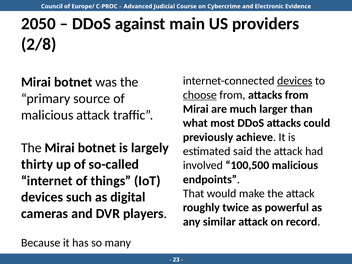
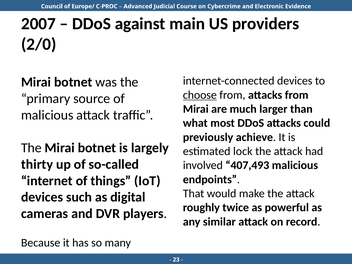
2050: 2050 -> 2007 (38, 24)
2/8: 2/8 -> 2/0 (39, 44)
devices underline: present -> none (295, 81)
said: said -> lock (243, 151)
100,500: 100,500 -> 407,493 (247, 165)
